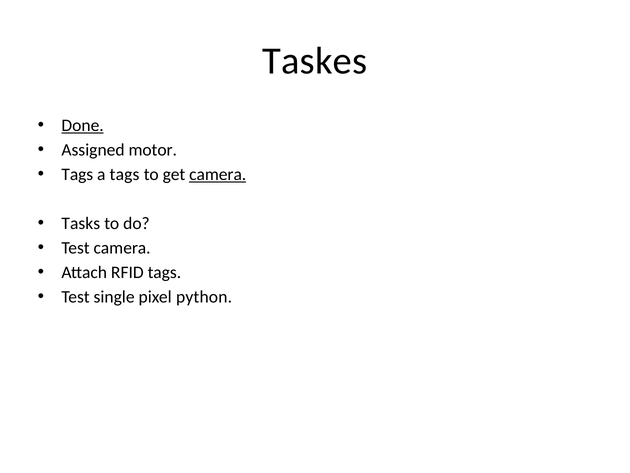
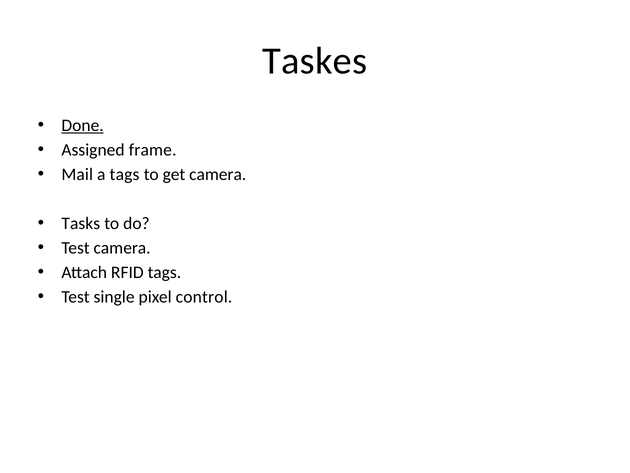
motor: motor -> frame (153, 150)
Tags: Tags -> Mail (77, 174)
camera underline: present -> none (218, 174)
python: python -> control (204, 297)
